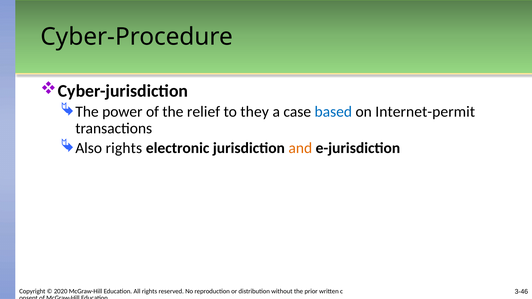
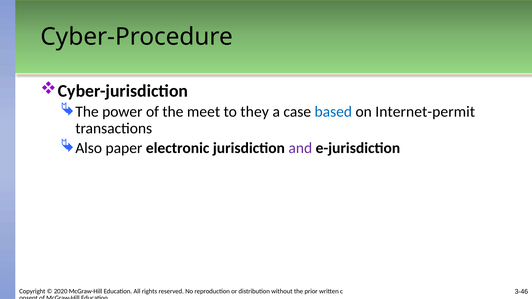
relief: relief -> meet (204, 112)
Also rights: rights -> paper (124, 148)
and colour: orange -> purple (300, 148)
